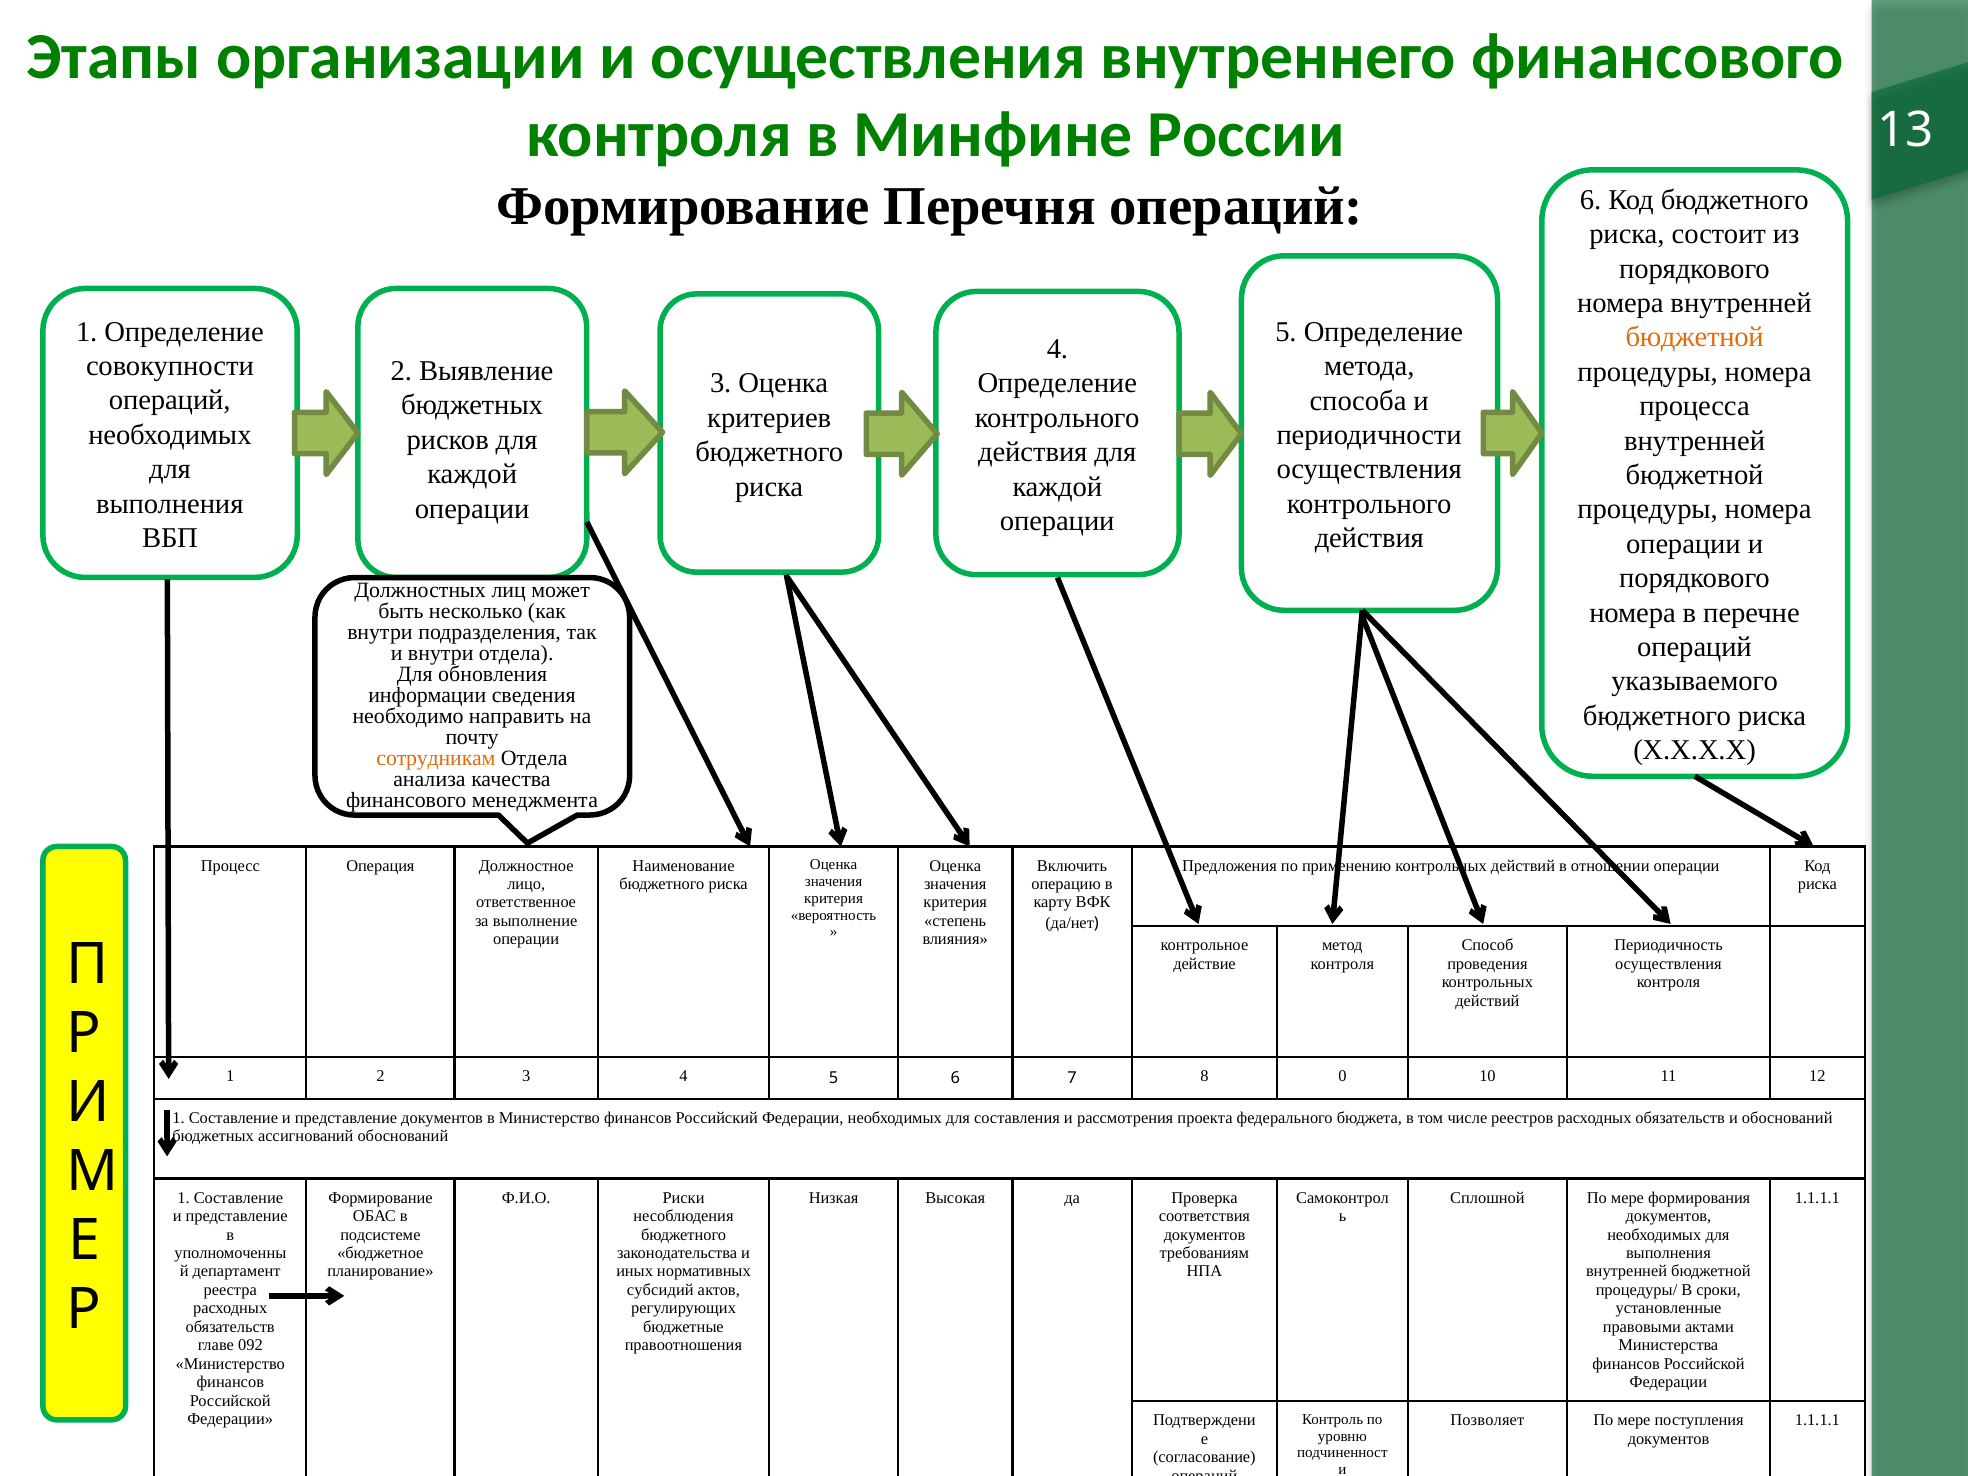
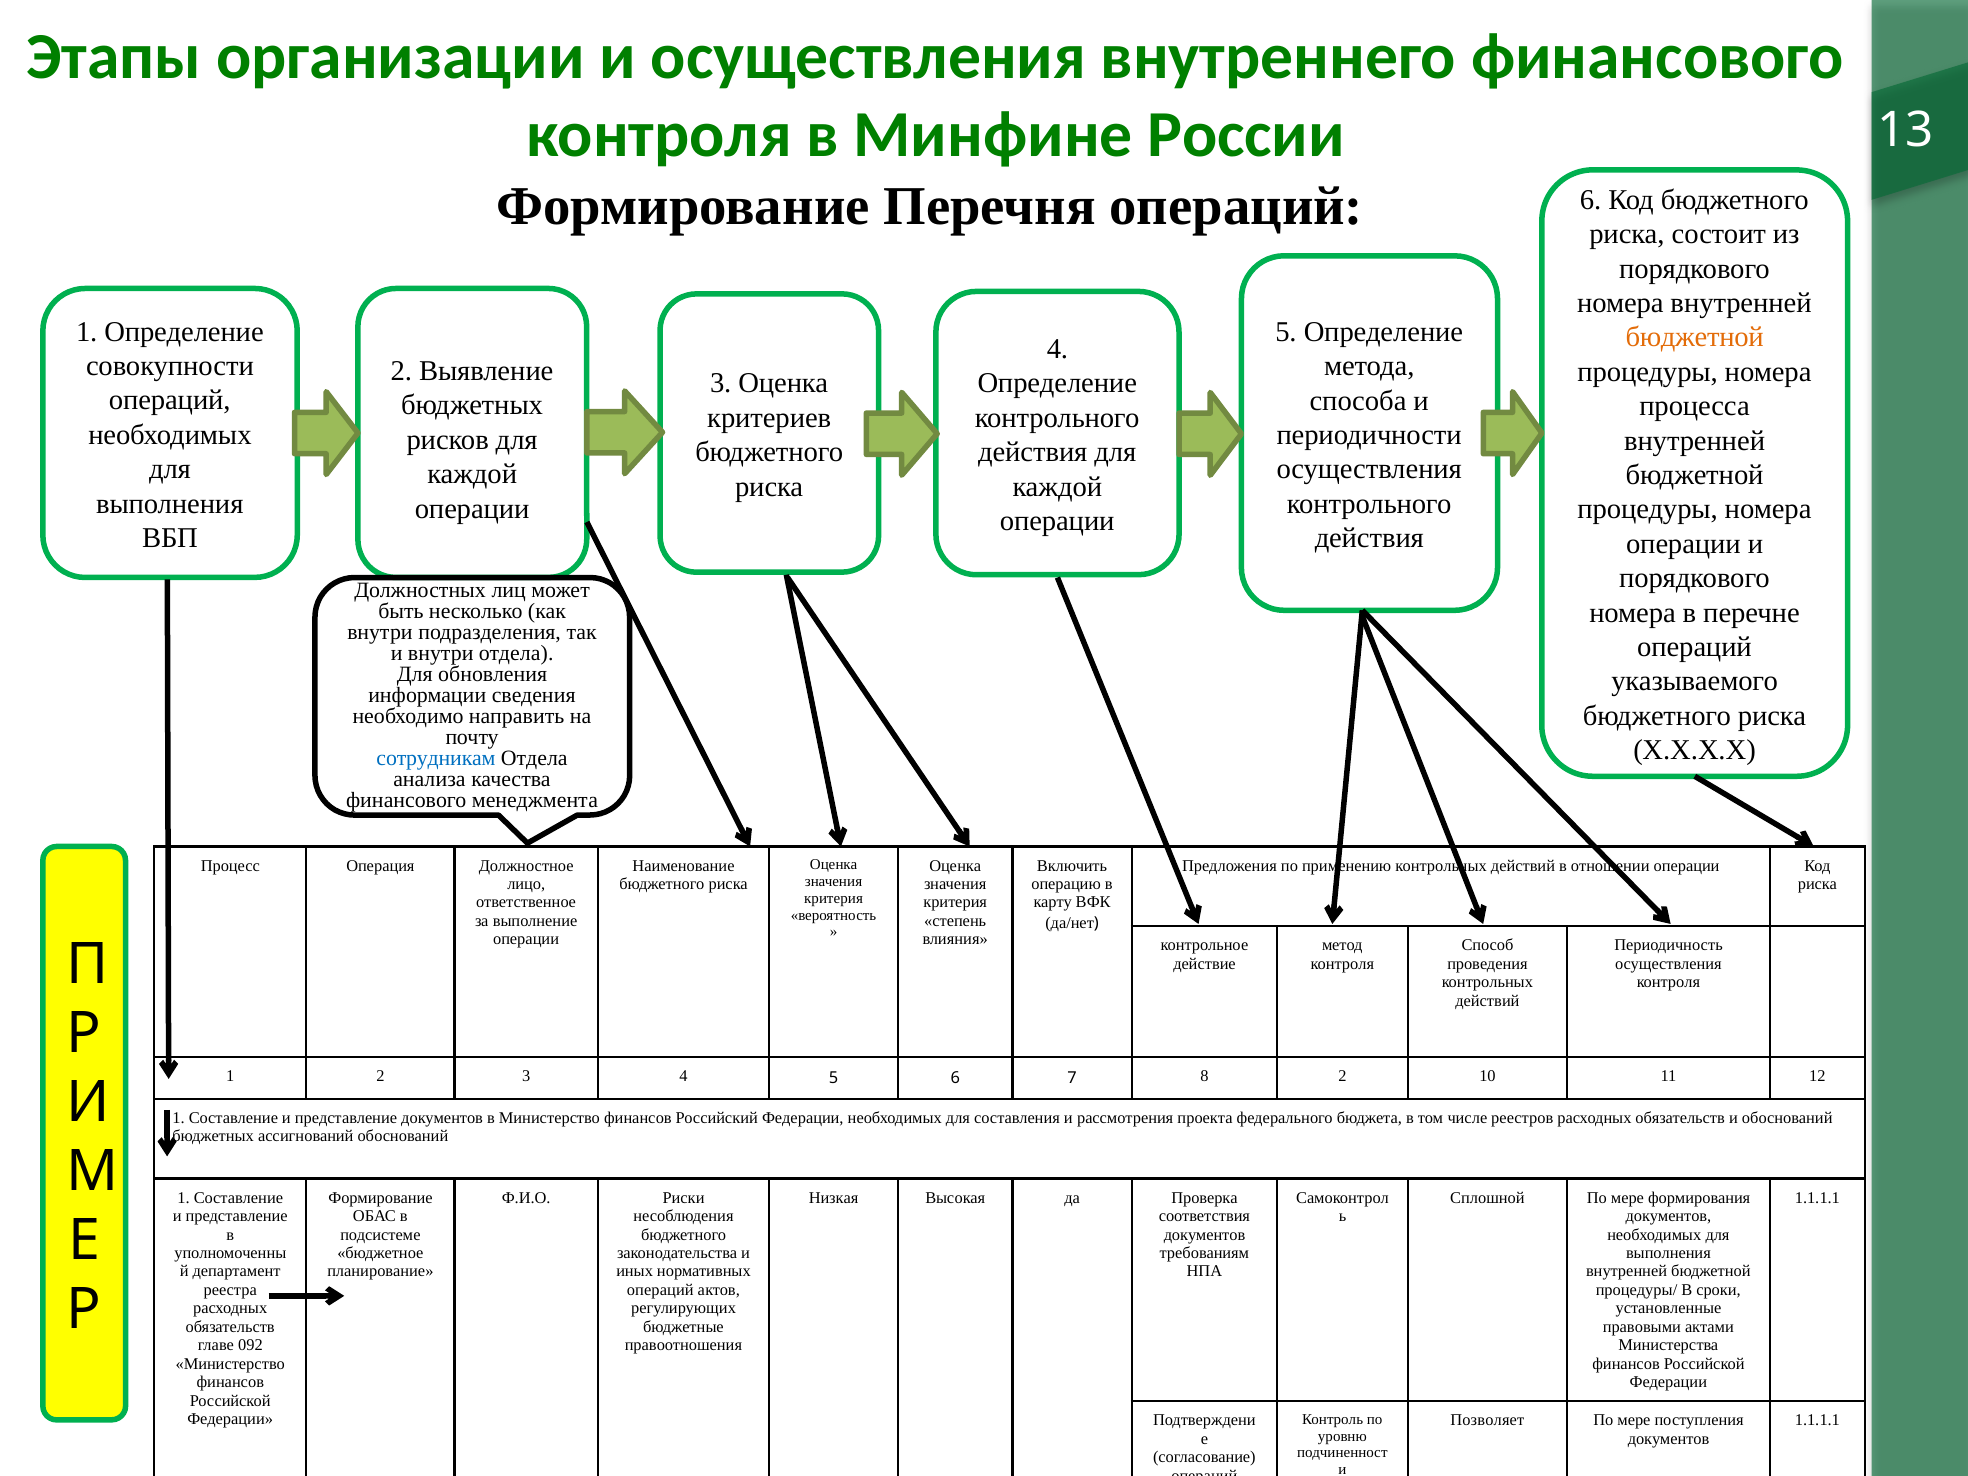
сотрудникам colour: orange -> blue (436, 758)
8 0: 0 -> 2 (1342, 1076)
субсидий: субсидий -> операций (660, 1290)
